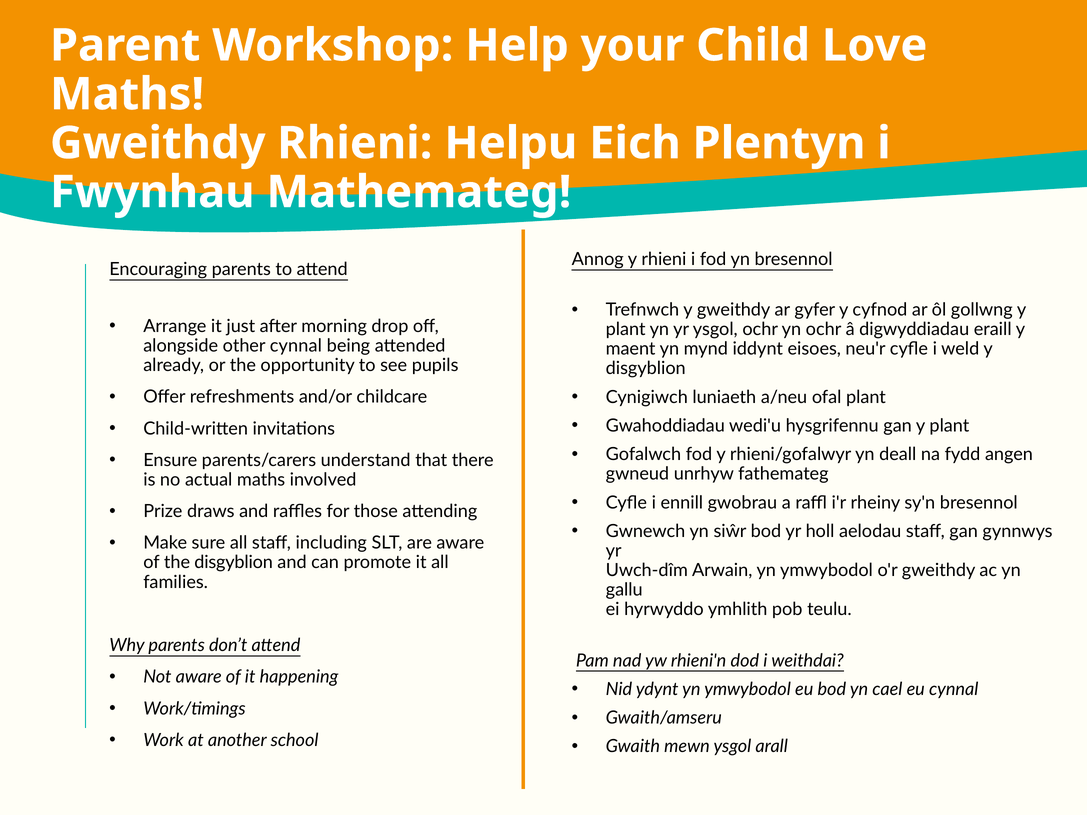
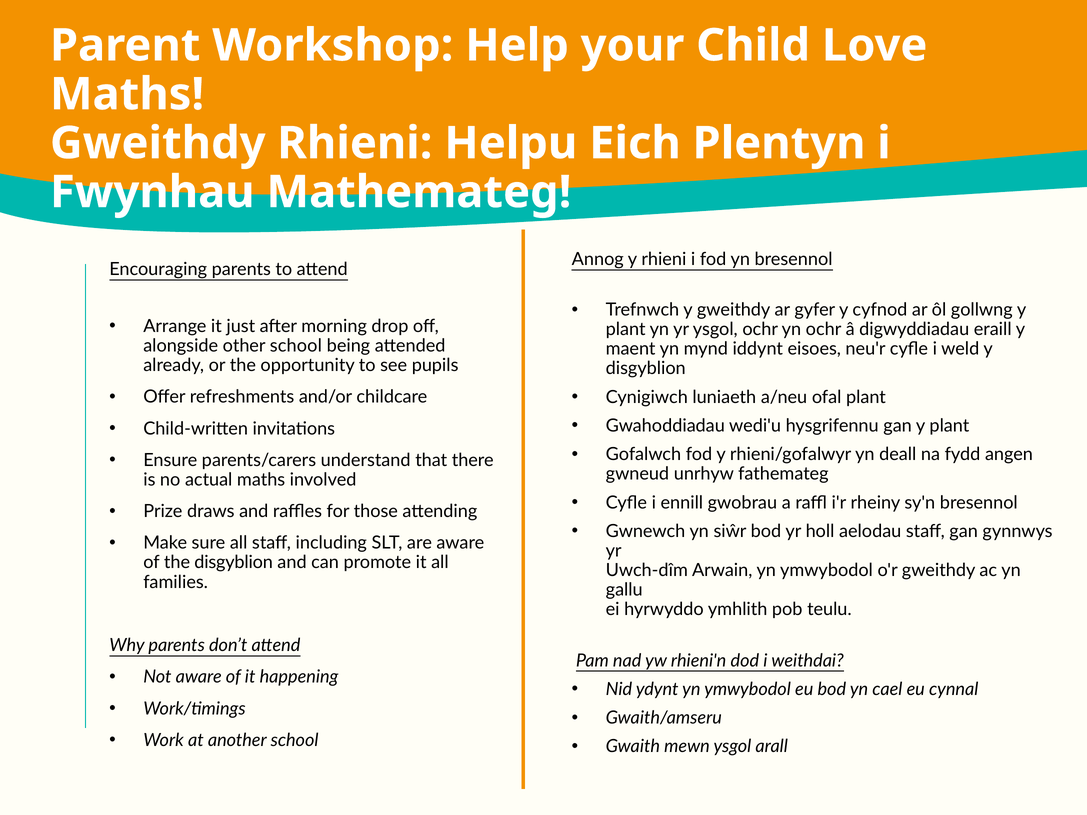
other cynnal: cynnal -> school (296, 346)
